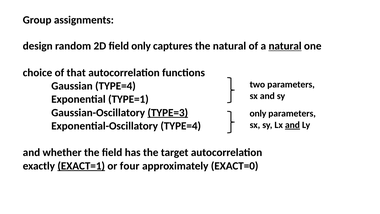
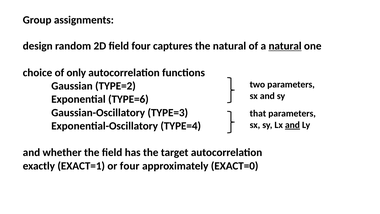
field only: only -> four (141, 46)
that: that -> only (76, 73)
Gaussian TYPE=4: TYPE=4 -> TYPE=2 (115, 86)
TYPE=1: TYPE=1 -> TYPE=6 (128, 99)
TYPE=3 underline: present -> none (168, 112)
only: only -> that (258, 113)
EXACT=1 underline: present -> none (81, 166)
